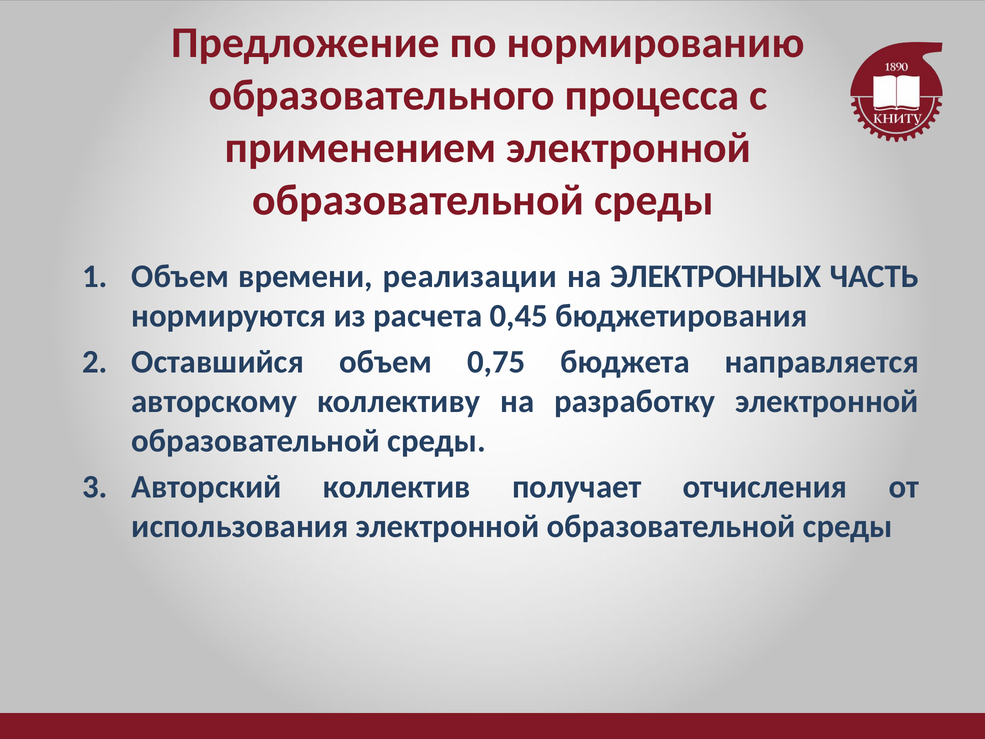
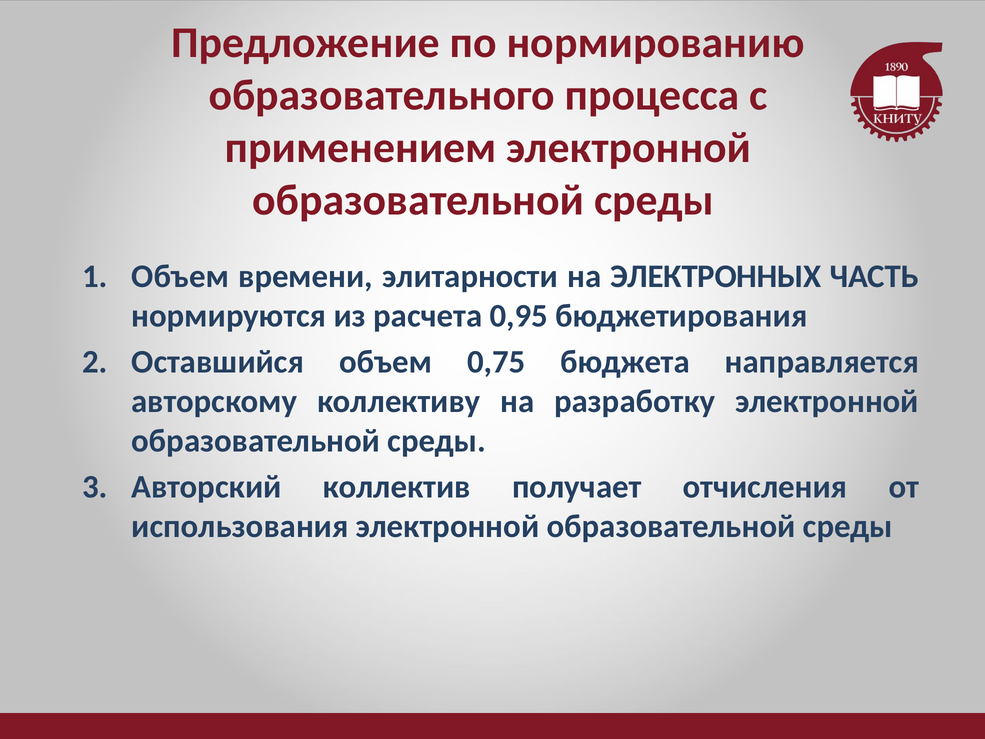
реализации: реализации -> элитарности (470, 276)
0,45: 0,45 -> 0,95 (519, 316)
